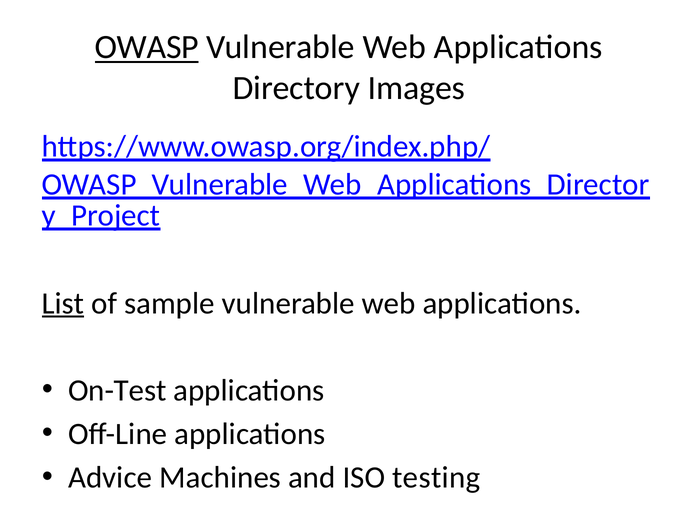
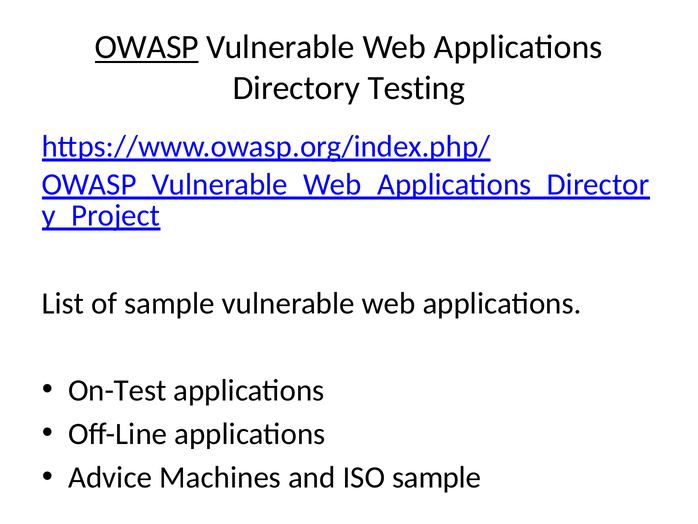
Images: Images -> Testing (417, 88)
List underline: present -> none (63, 303)
ISO testing: testing -> sample (437, 477)
